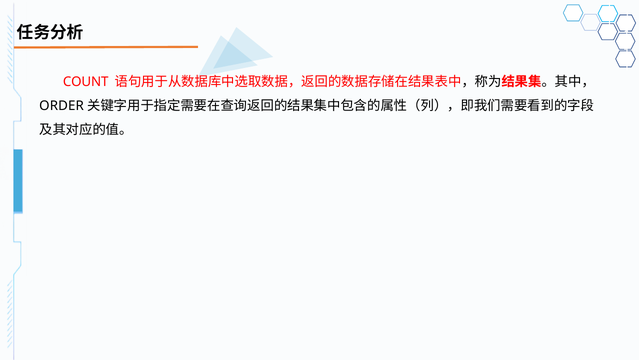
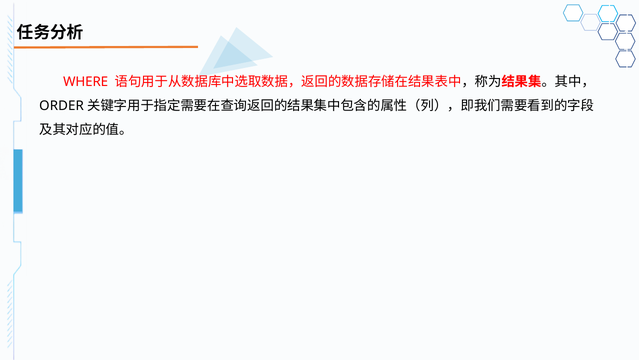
COUNT: COUNT -> WHERE (86, 82)
